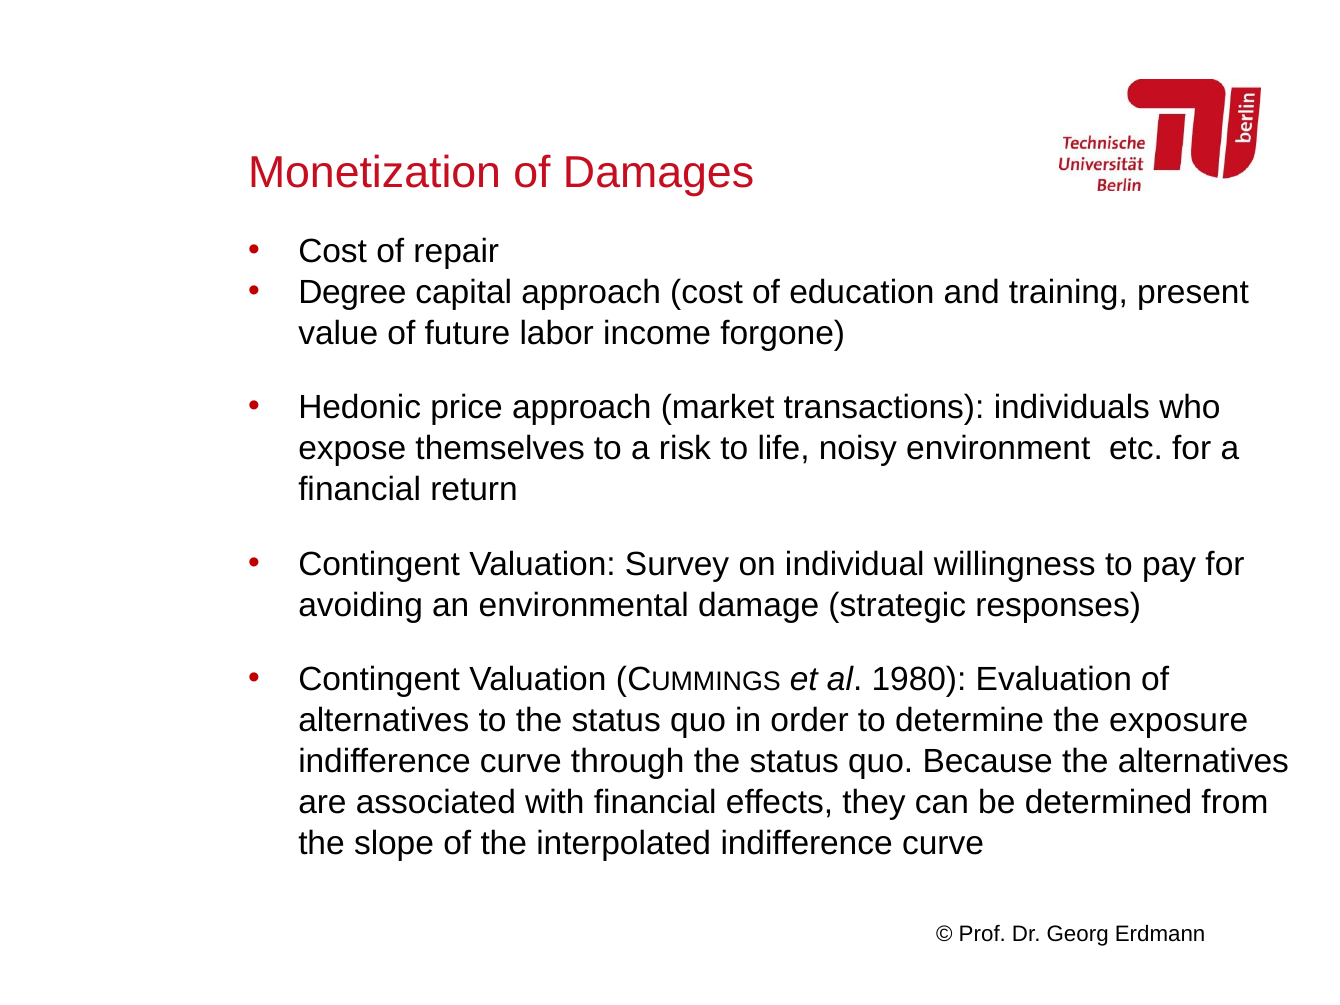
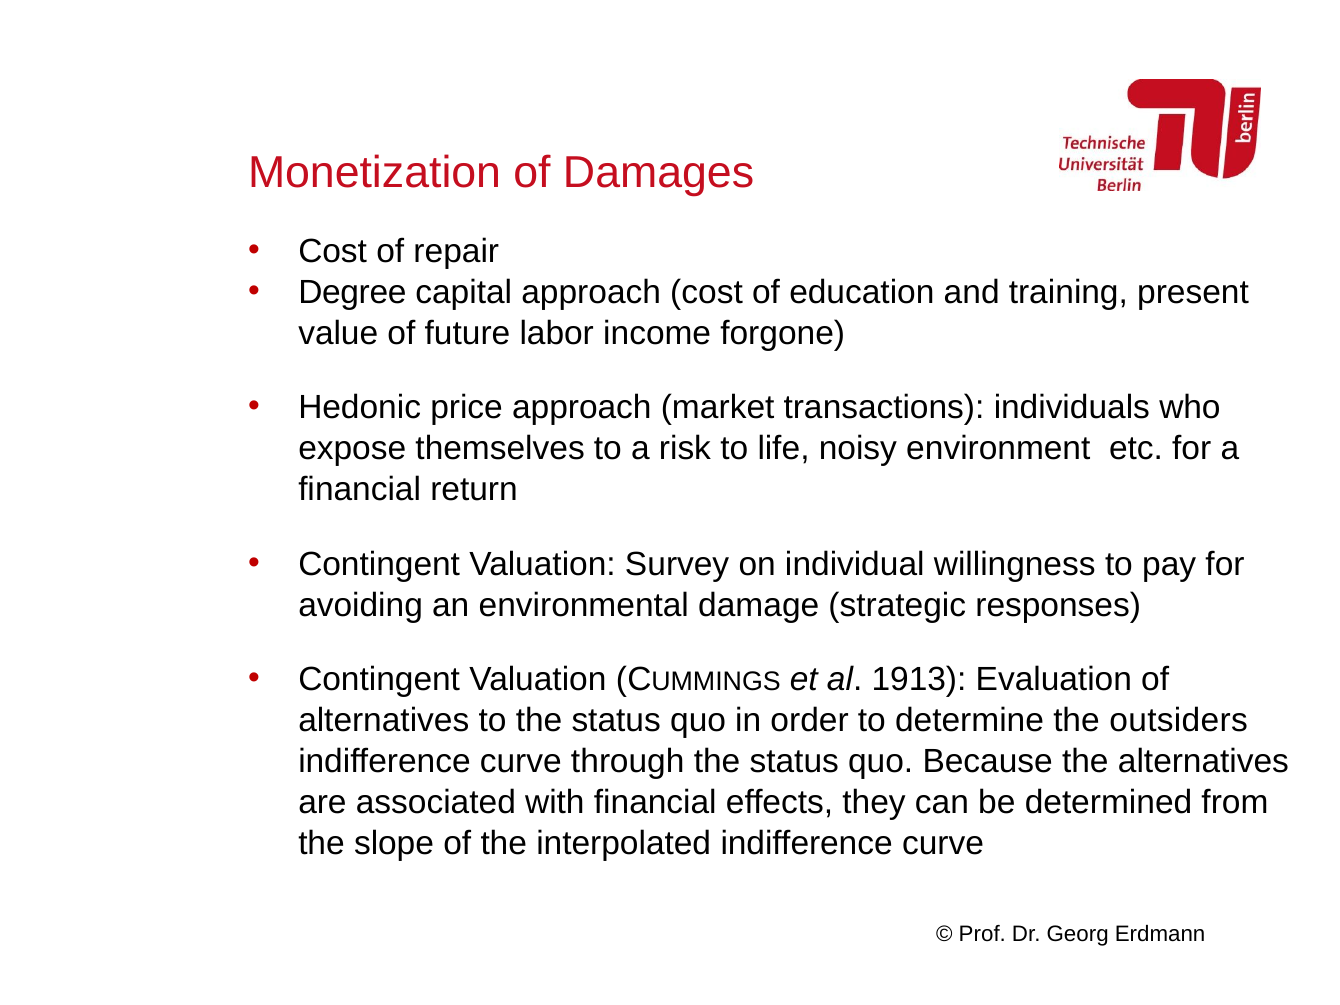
1980: 1980 -> 1913 (919, 679)
exposure: exposure -> outsiders (1179, 720)
